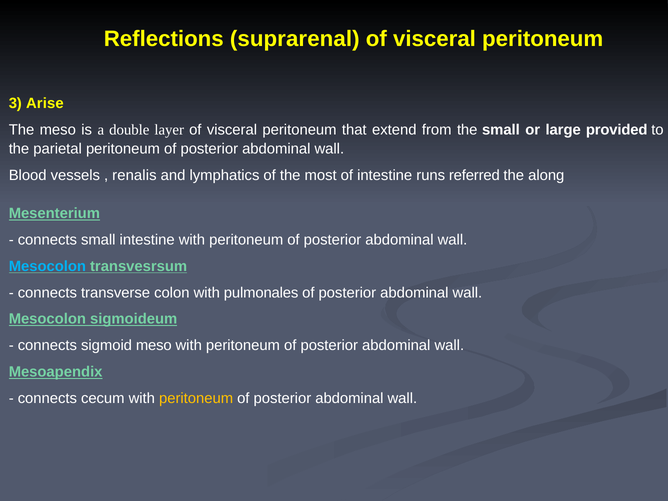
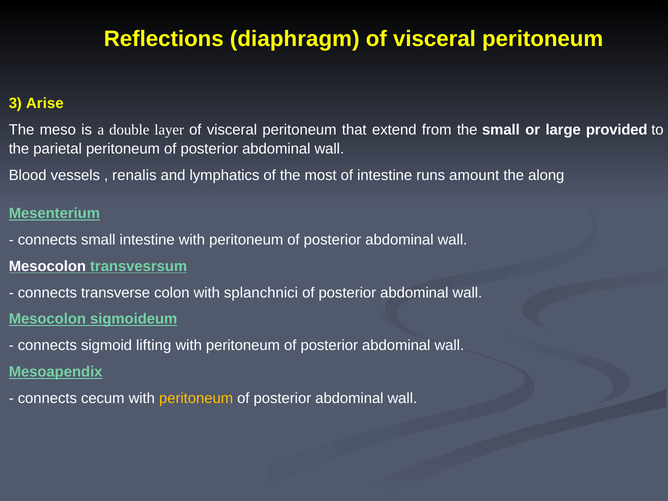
suprarenal: suprarenal -> diaphragm (295, 39)
referred: referred -> amount (474, 175)
Mesocolon colour: light blue -> white (47, 266)
pulmonales: pulmonales -> splanchnici (261, 293)
sigmoid meso: meso -> lifting (154, 346)
